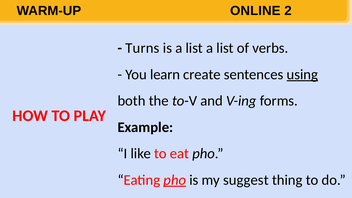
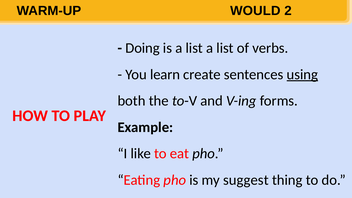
ONLINE: ONLINE -> WOULD (255, 11)
Turns: Turns -> Doing (143, 48)
pho underline: present -> none (175, 180)
